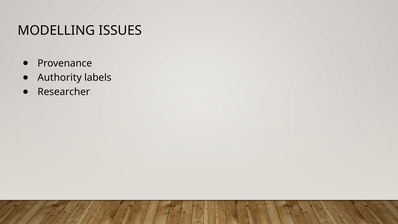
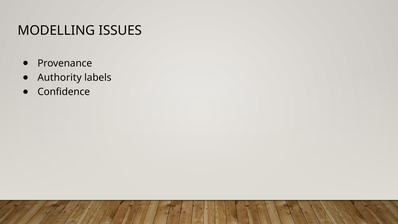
Researcher: Researcher -> Confidence (64, 92)
